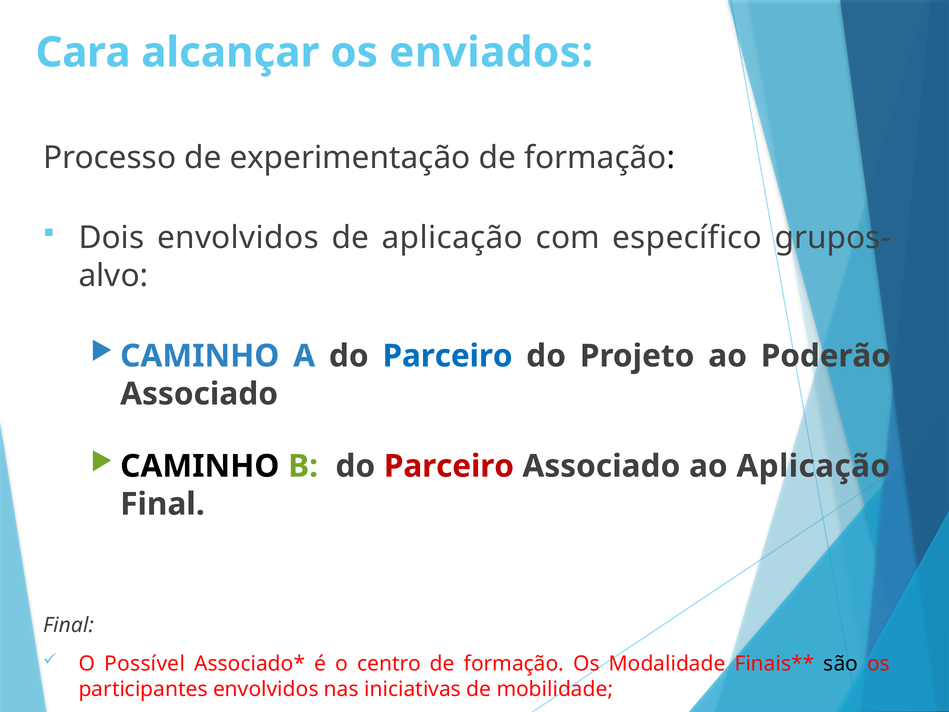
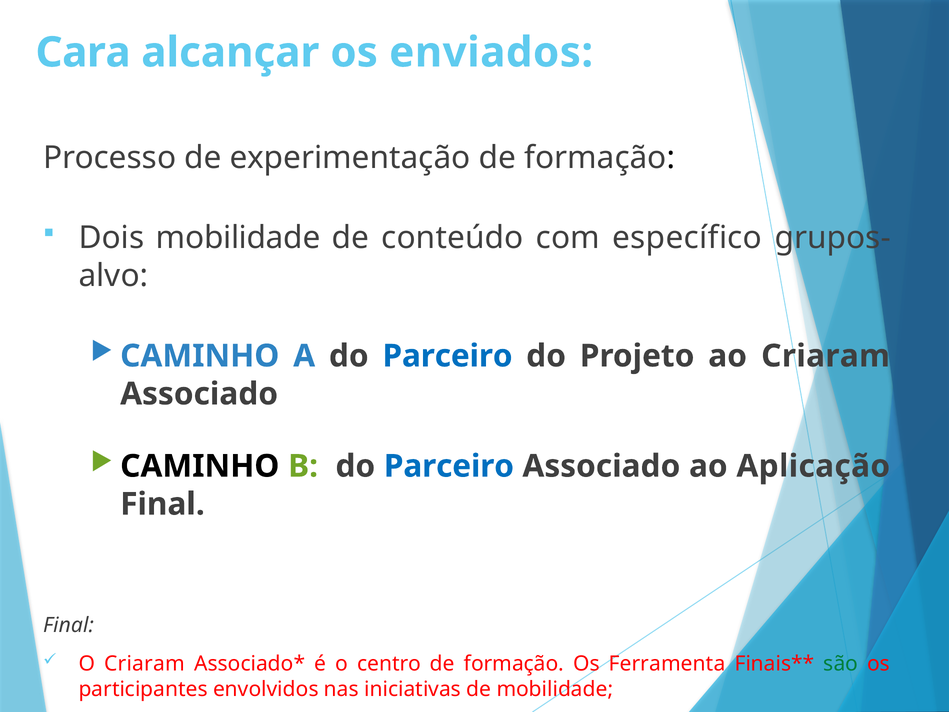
Dois envolvidos: envolvidos -> mobilidade (238, 238)
de aplicação: aplicação -> conteúdo (452, 238)
ao Poderão: Poderão -> Criaram (826, 356)
Parceiro colour: red -> blue (449, 466)
O Possível: Possível -> Criaram (145, 664)
Modalidade: Modalidade -> Ferramenta (667, 664)
são colour: black -> green (841, 664)
